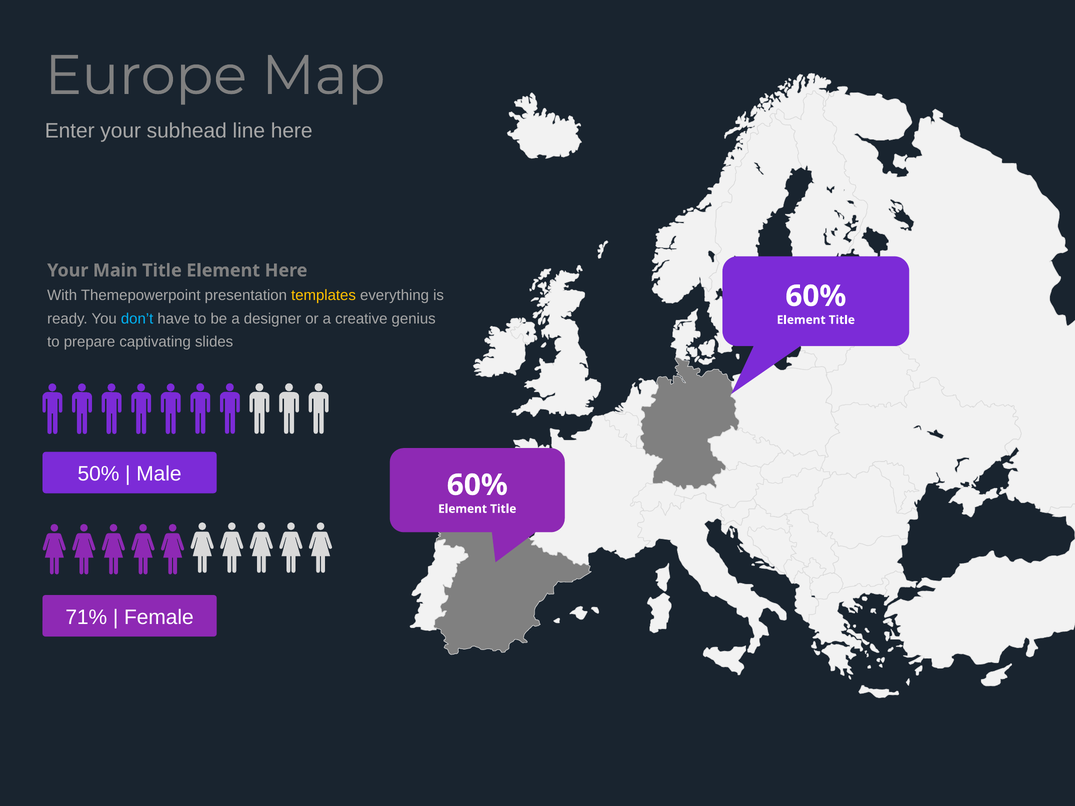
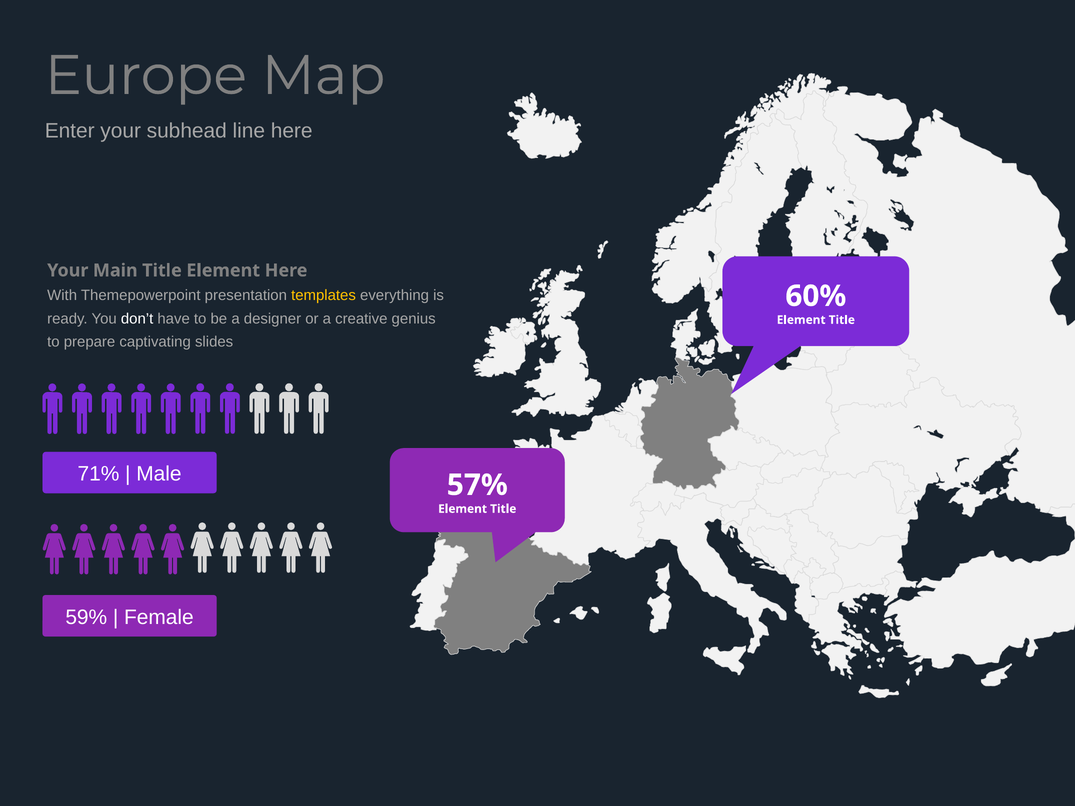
don’t colour: light blue -> white (137, 319)
50%: 50% -> 71% (98, 474)
60%: 60% -> 57% (477, 485)
71%: 71% -> 59% (86, 617)
